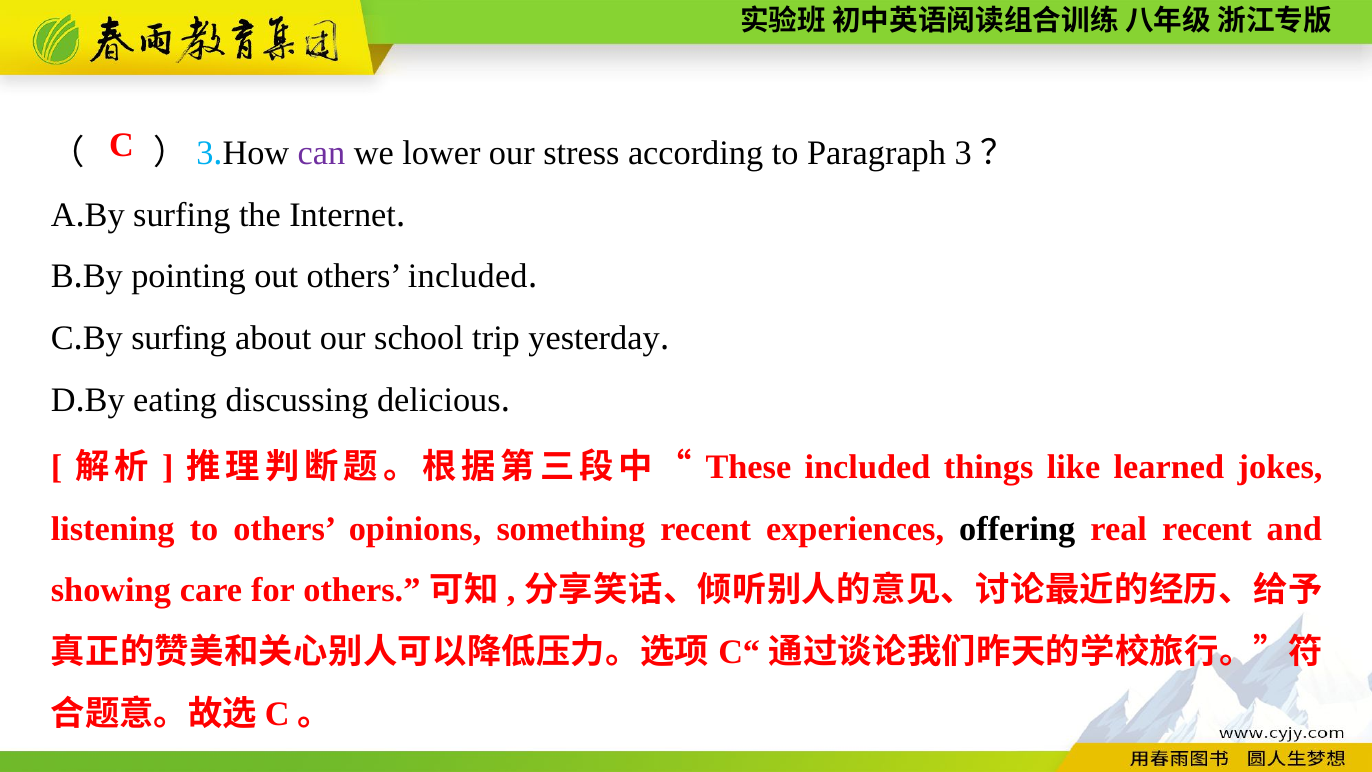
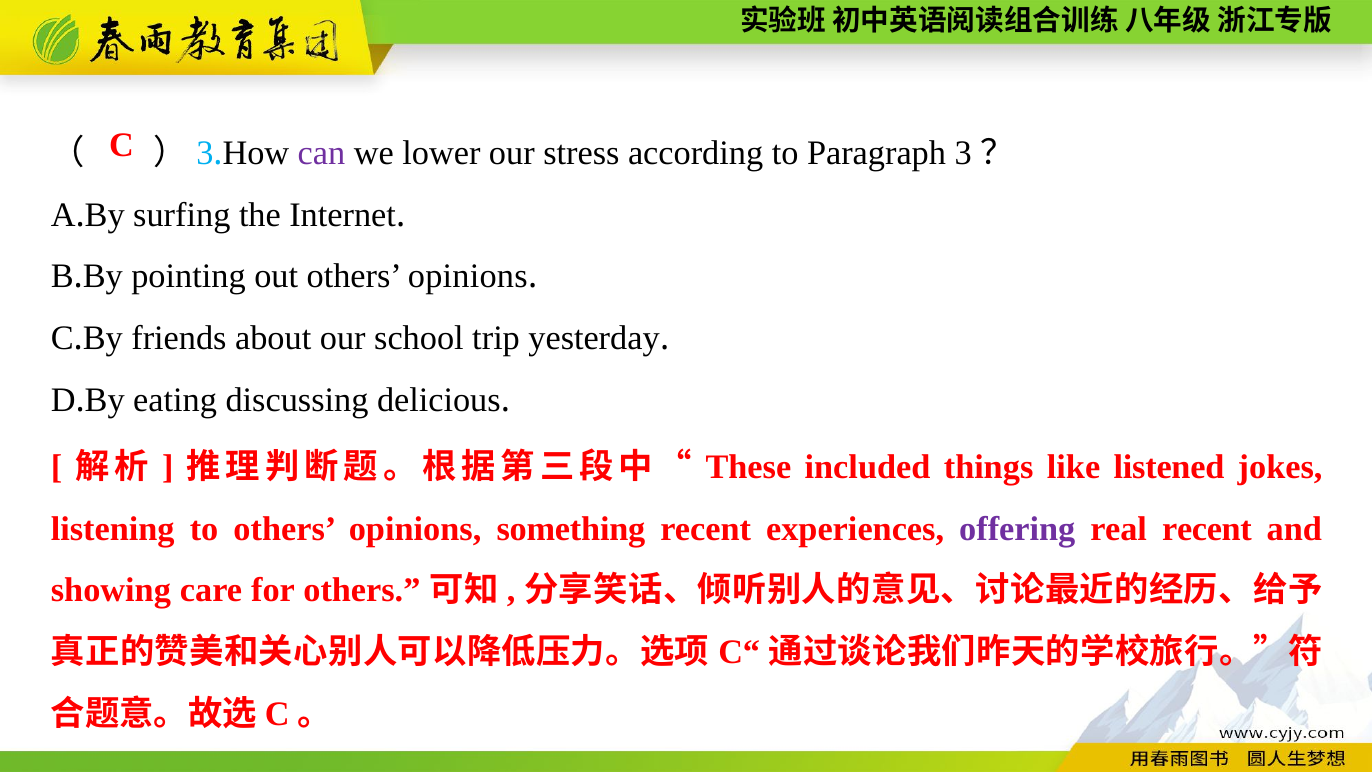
out others included: included -> opinions (468, 277)
surfing: surfing -> friends (179, 338)
learned: learned -> listened (1169, 467)
offering colour: black -> purple (1017, 529)
